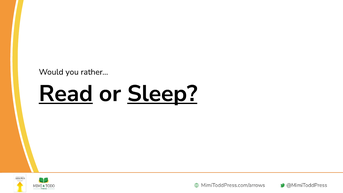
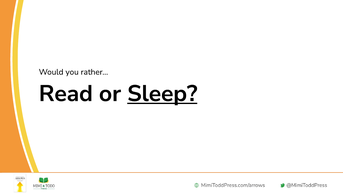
Read underline: present -> none (66, 94)
